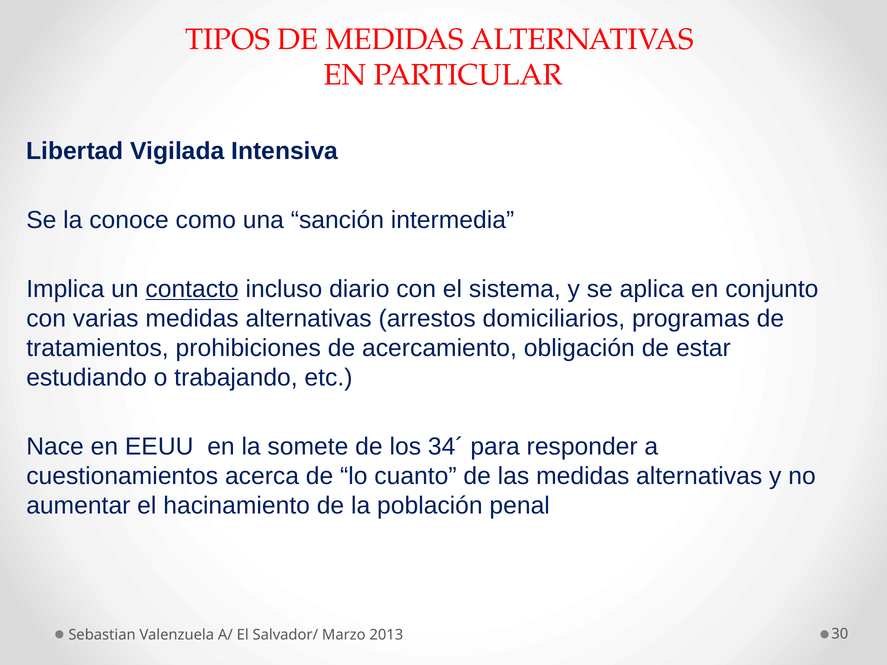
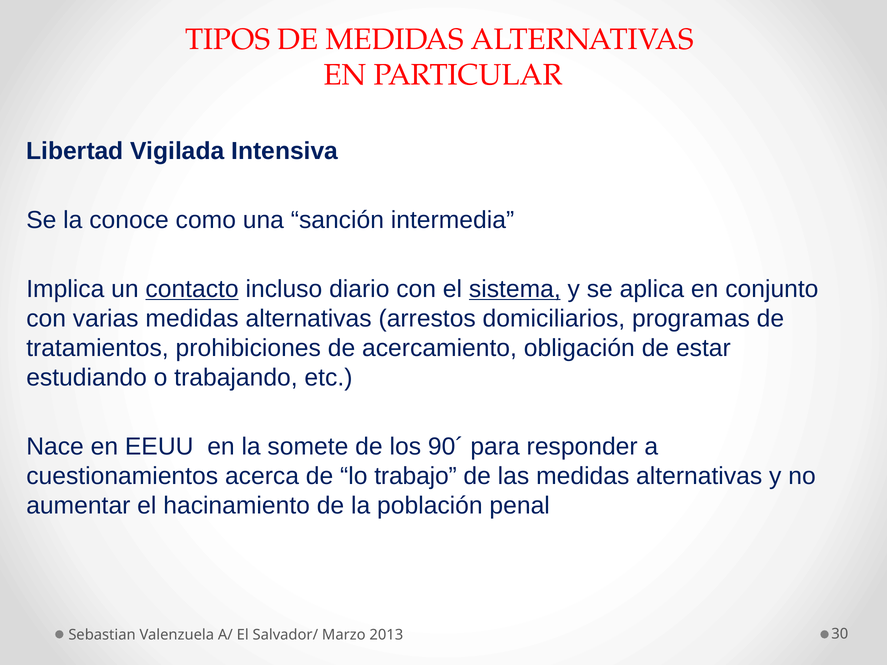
sistema underline: none -> present (515, 289)
34´: 34´ -> 90´ (446, 447)
cuanto: cuanto -> trabajo (416, 476)
